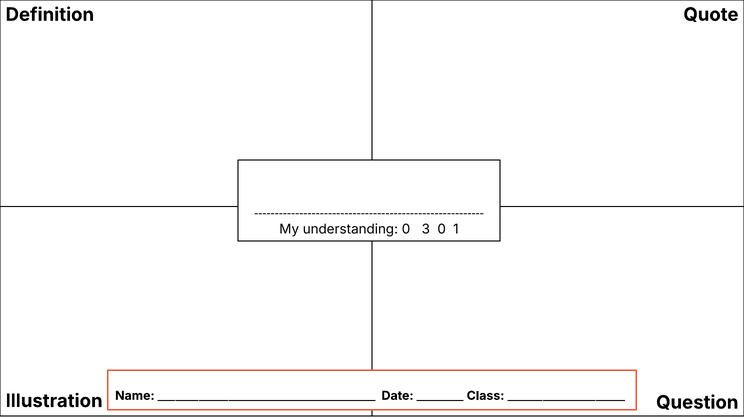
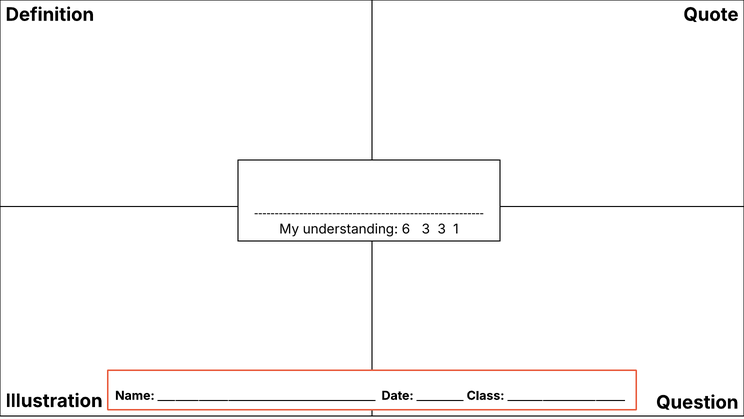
understanding 0: 0 -> 6 (406, 229)
3 0: 0 -> 3 (442, 229)
